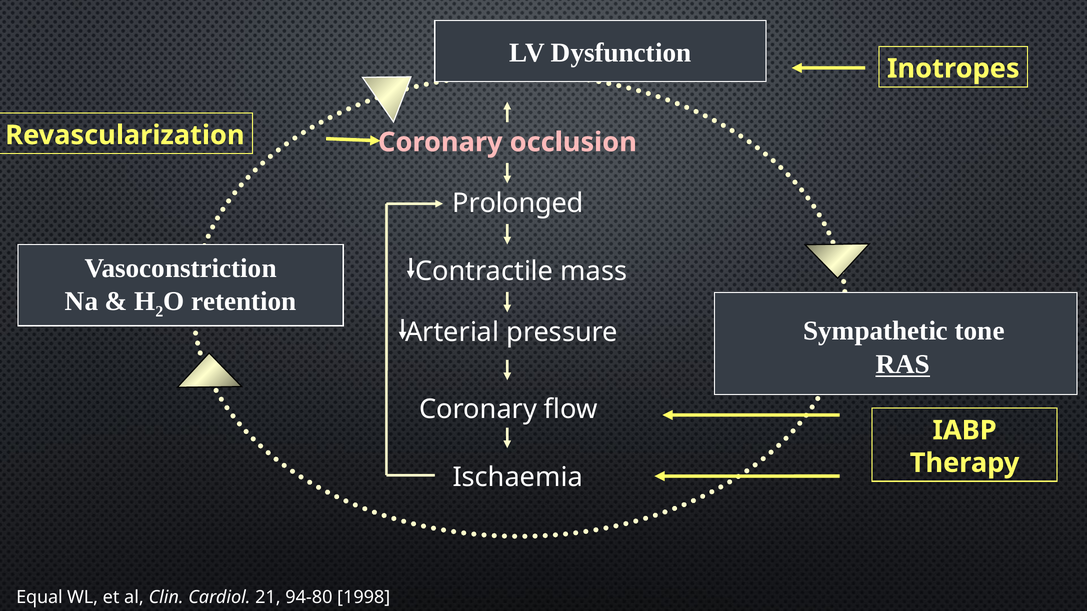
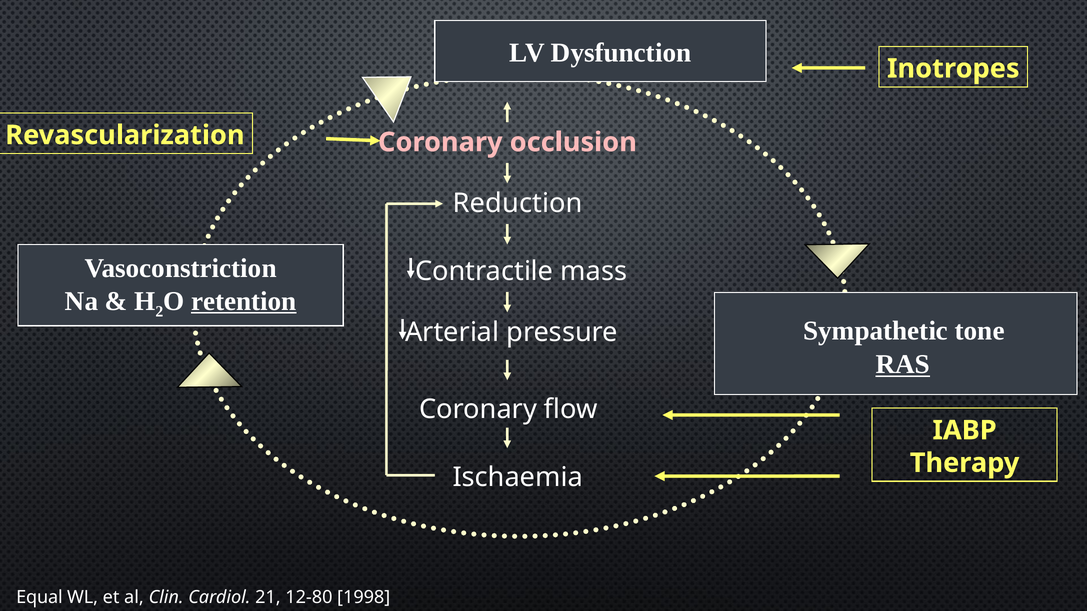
Prolonged: Prolonged -> Reduction (518, 204)
retention underline: none -> present (244, 301)
94-80: 94-80 -> 12-80 (309, 598)
